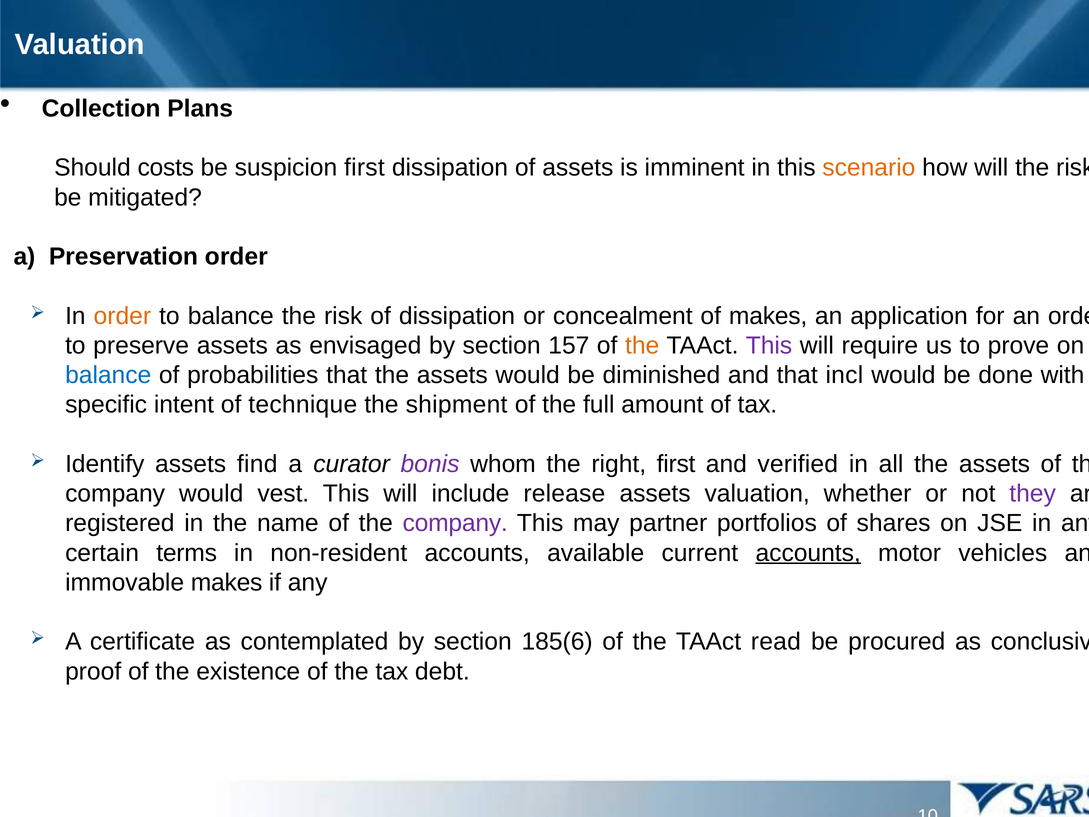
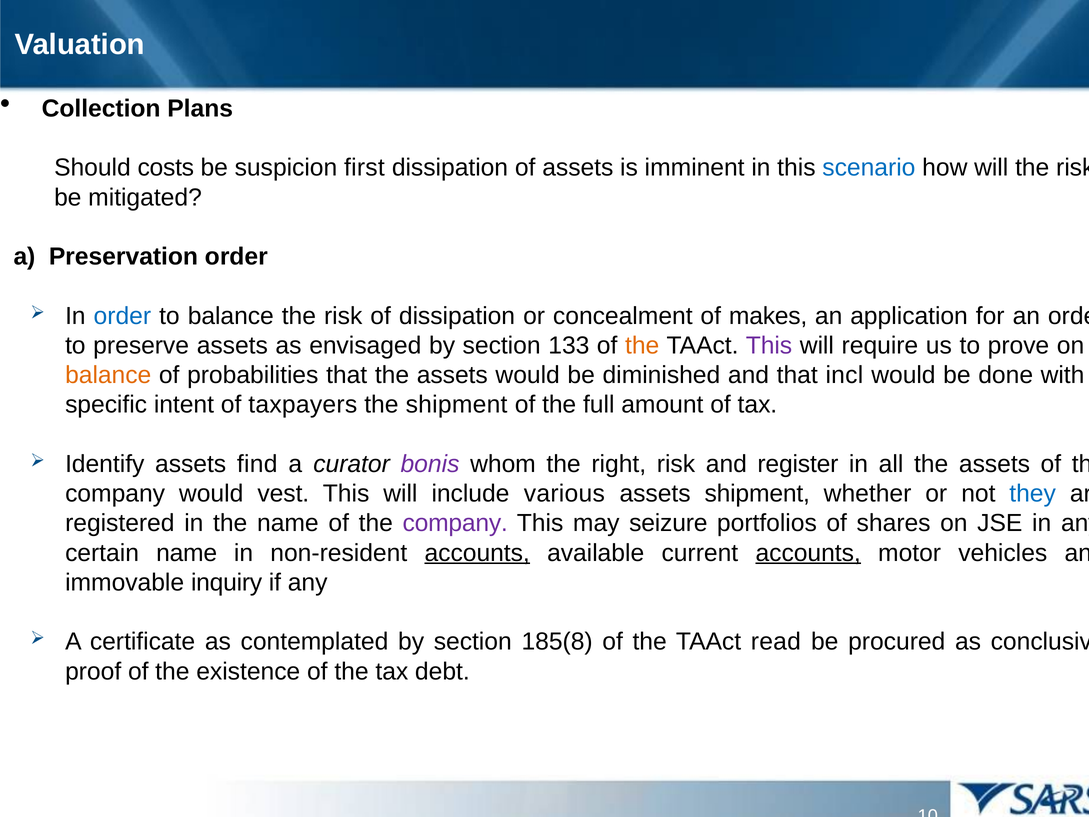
scenario colour: orange -> blue (869, 168)
order colour: orange -> blue (122, 316)
157: 157 -> 133 (569, 345)
balance colour: blue -> orange (108, 375)
technique: technique -> taxpayers (303, 405)
right first: first -> risk (676, 464)
verified: verified -> register (798, 464)
release: release -> various (564, 494)
assets valuation: valuation -> shipment (757, 494)
they colour: purple -> blue (1033, 494)
partner: partner -> seizure (668, 523)
certain terms: terms -> name (187, 553)
accounts underline: none -> present (477, 553)
immovable makes: makes -> inquiry (227, 582)
185(6: 185(6 -> 185(8 (557, 642)
